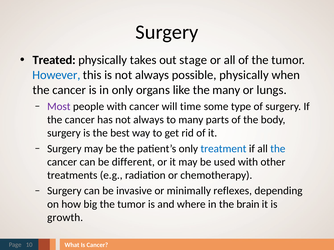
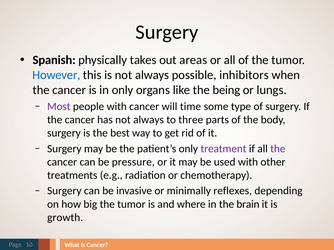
Treated: Treated -> Spanish (54, 60)
stage: stage -> areas (193, 60)
possible physically: physically -> inhibitors (244, 75)
the many: many -> being (226, 90)
to many: many -> three (191, 120)
treatment colour: blue -> purple (223, 149)
the colour: blue -> purple (278, 149)
different: different -> pressure (133, 162)
